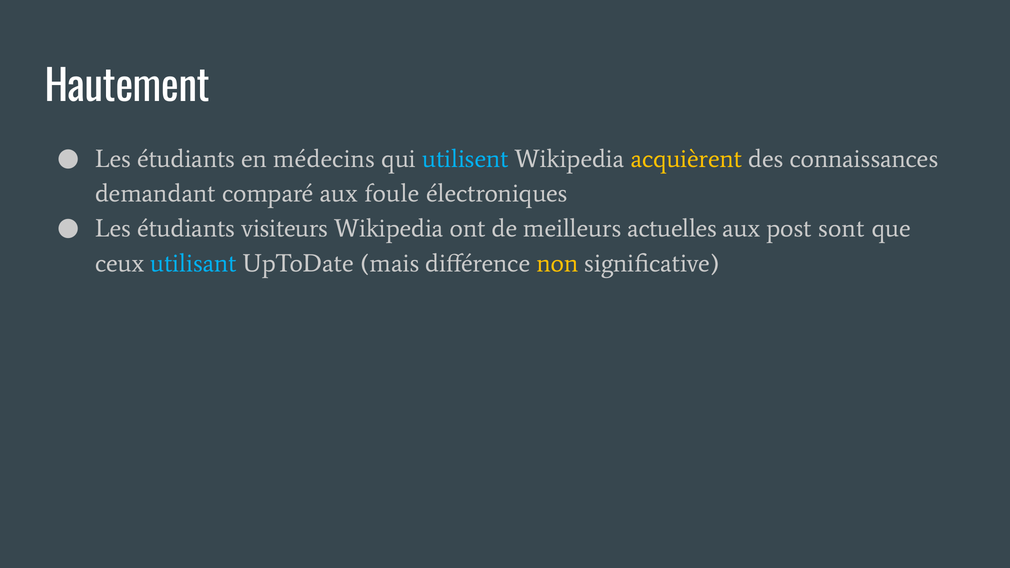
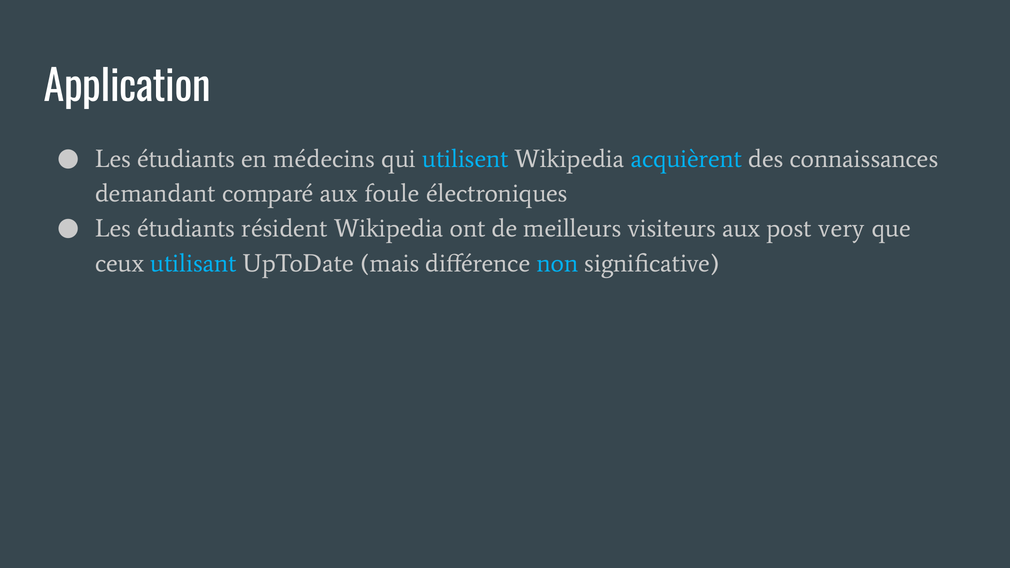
Hautement: Hautement -> Application (127, 87)
acquièrent colour: yellow -> light blue (686, 159)
visiteurs: visiteurs -> résident (284, 229)
actuelles: actuelles -> visiteurs (672, 229)
sont: sont -> very (842, 229)
non colour: yellow -> light blue (557, 263)
